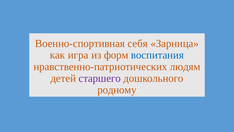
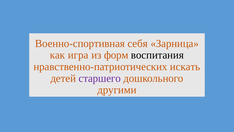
воспитания colour: blue -> black (157, 55)
людям: людям -> искать (185, 66)
родному: родному -> другими (117, 90)
